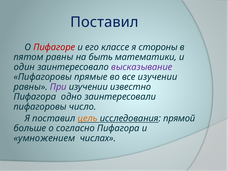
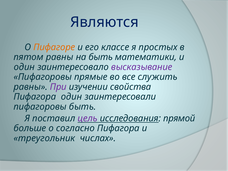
Поставил: Поставил -> Являются (105, 22)
Пифагоре colour: red -> orange (54, 47)
стороны: стороны -> простых (158, 47)
все изучении: изучении -> служить (158, 77)
известно: известно -> свойства (131, 87)
Пифагора одно: одно -> один (71, 97)
пифагоровы число: число -> быть (83, 107)
цель colour: orange -> purple (88, 118)
умножением: умножением -> треугольник (44, 138)
